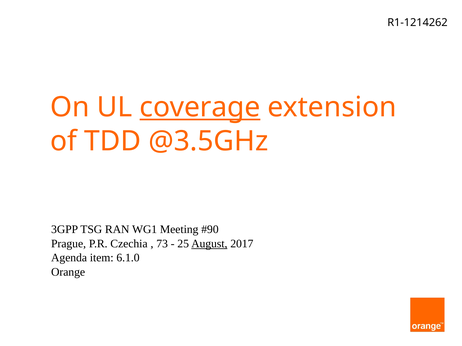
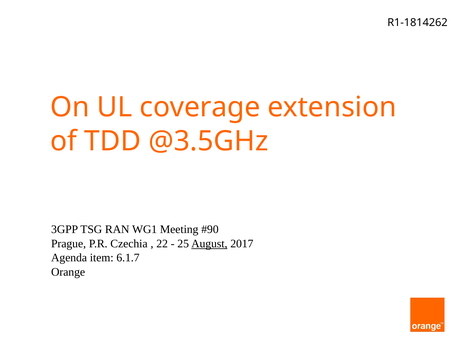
R1-1214262: R1-1214262 -> R1-1814262 (417, 23)
coverage underline: present -> none (200, 107)
73: 73 -> 22 (162, 244)
6.1.0: 6.1.0 -> 6.1.7 (128, 258)
